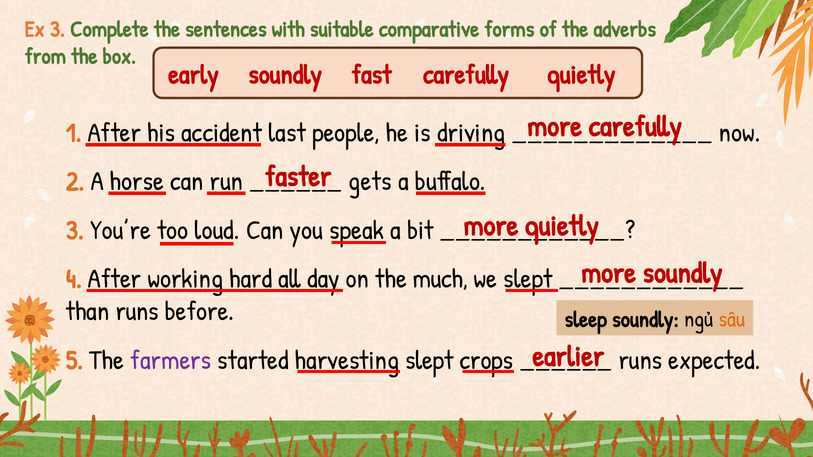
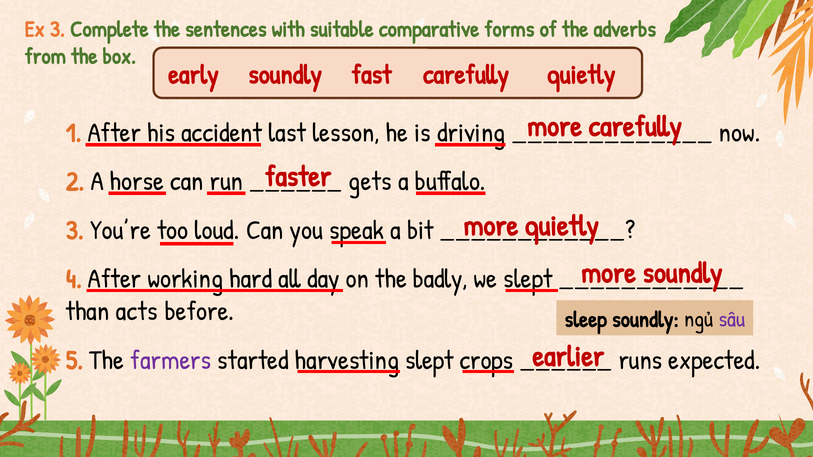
people: people -> lesson (346, 133)
much: much -> badly (440, 279)
than runs: runs -> acts (137, 312)
sâu colour: orange -> purple (732, 320)
